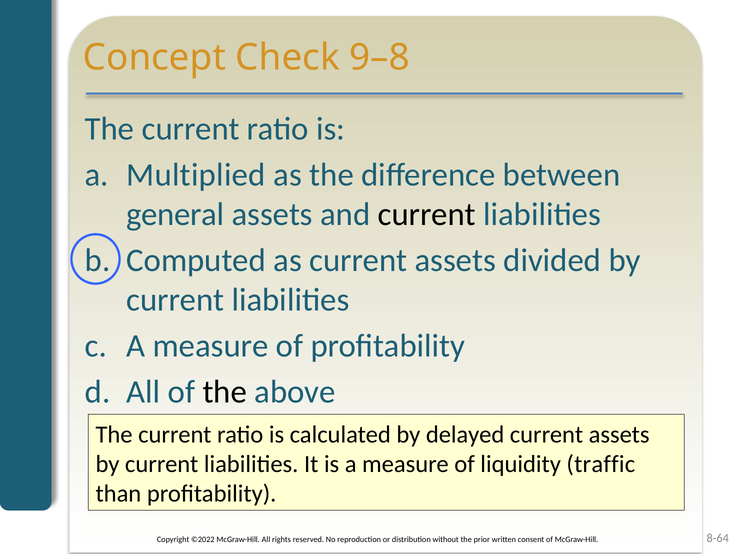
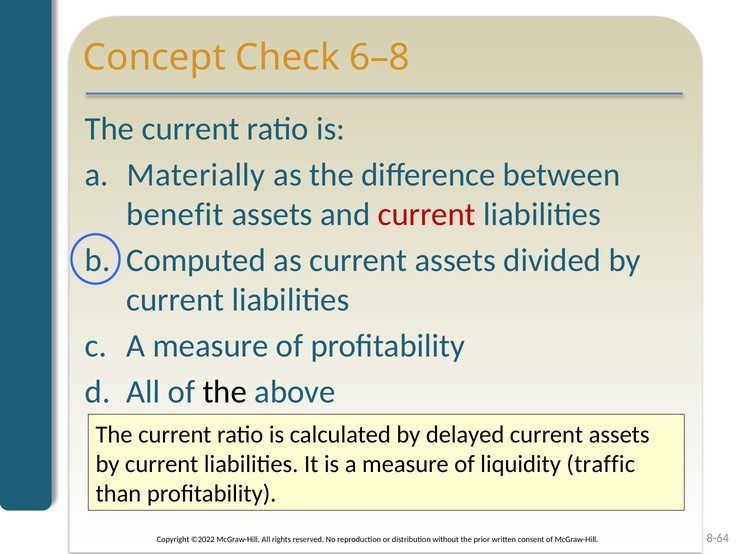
9–8: 9–8 -> 6–8 (380, 58)
Multiplied: Multiplied -> Materially (196, 175)
general: general -> benefit (175, 214)
current colour: black -> red (427, 214)
